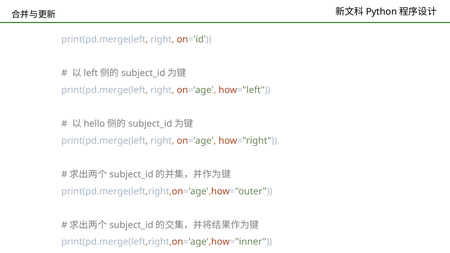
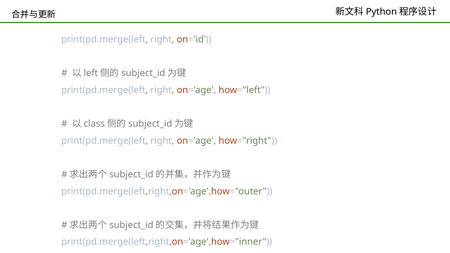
hello: hello -> class (94, 124)
